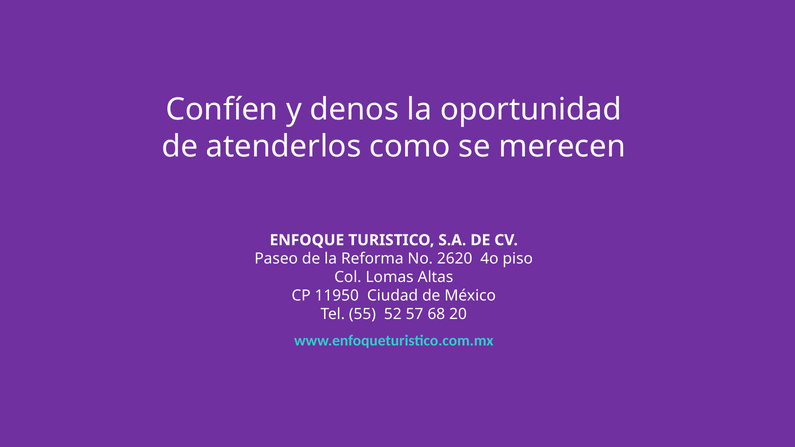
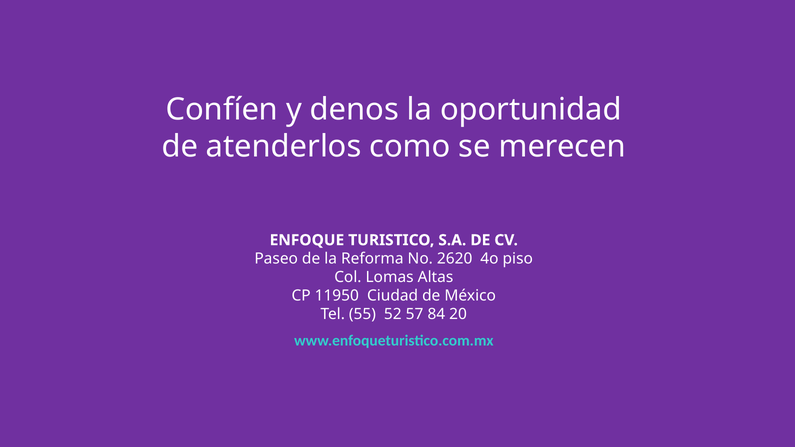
68: 68 -> 84 (436, 314)
